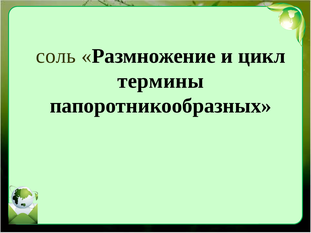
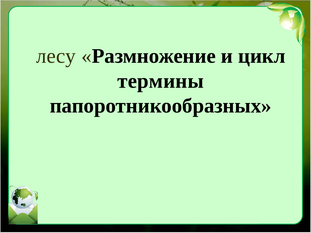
соль: соль -> лесу (56, 56)
